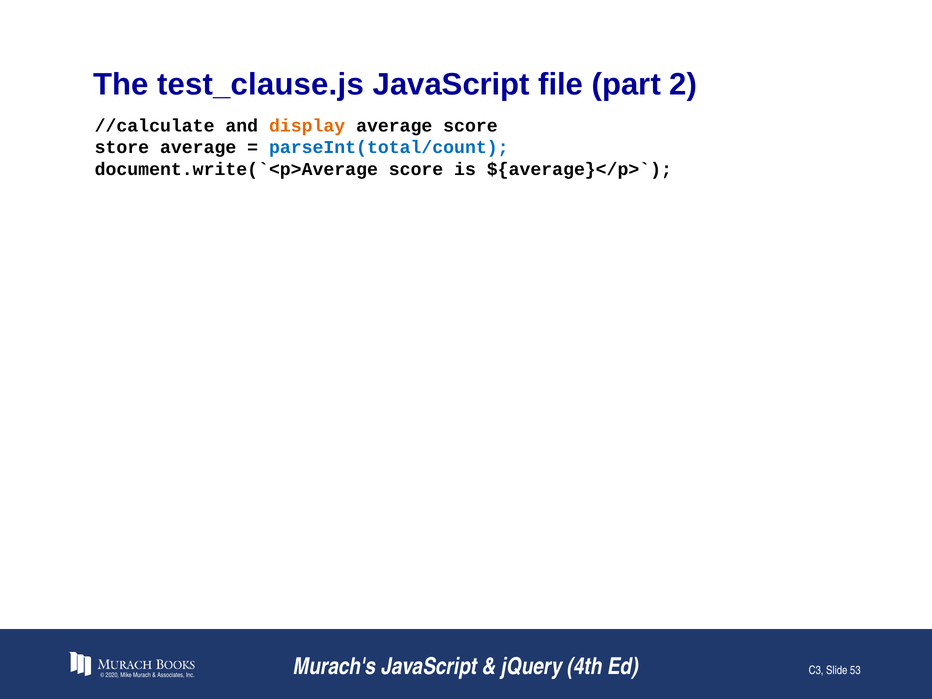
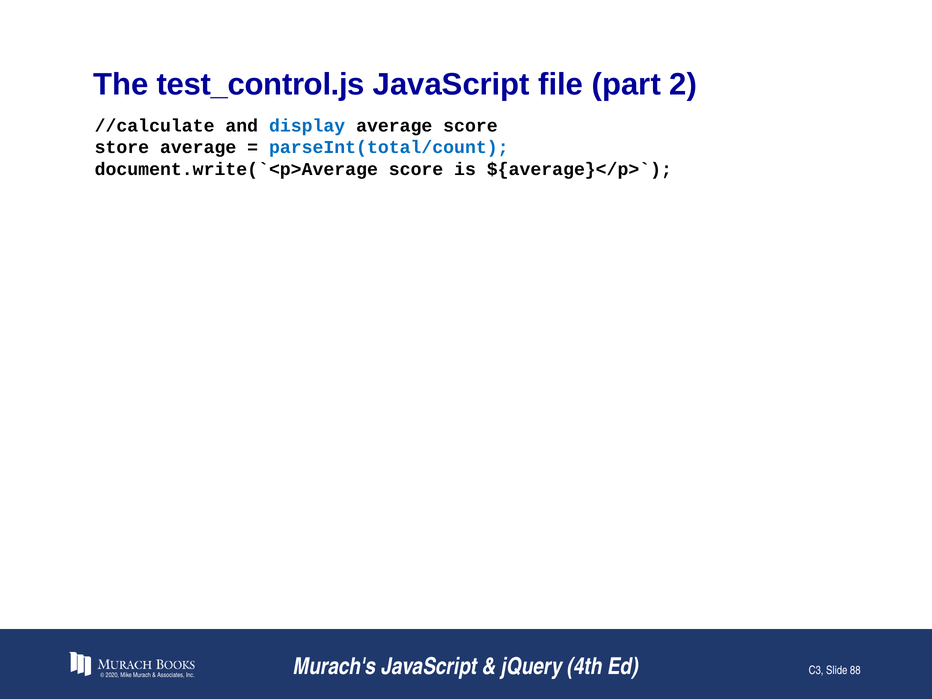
test_clause.js: test_clause.js -> test_control.js (261, 85)
display colour: orange -> blue (307, 126)
53: 53 -> 88 (855, 671)
